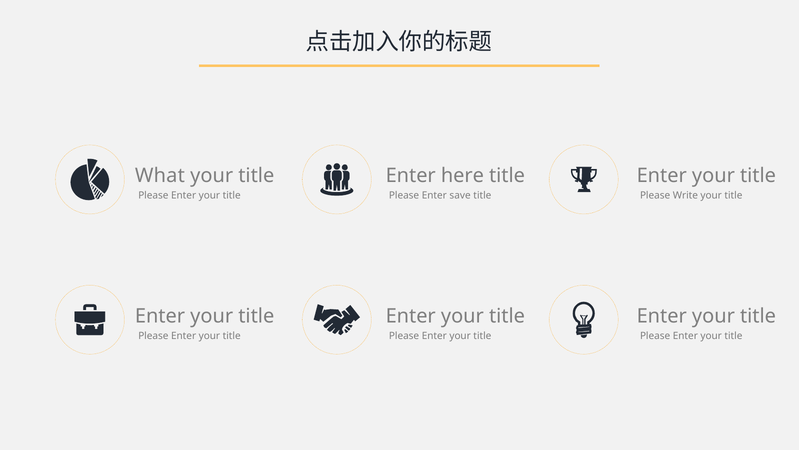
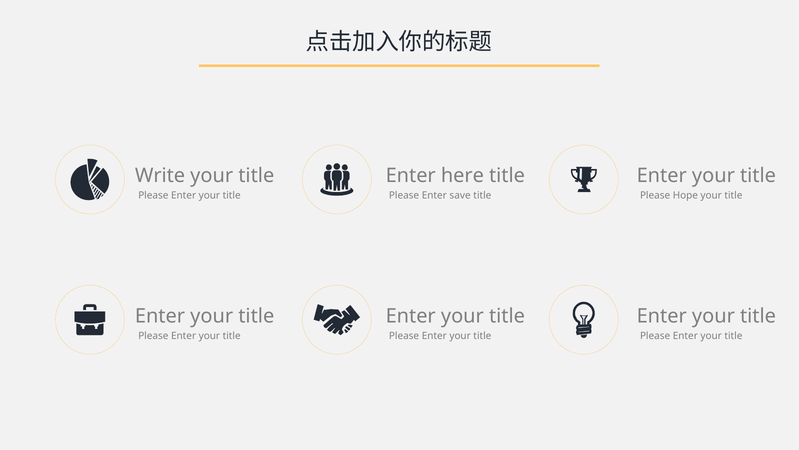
What: What -> Write (160, 175)
Write: Write -> Hope (685, 195)
